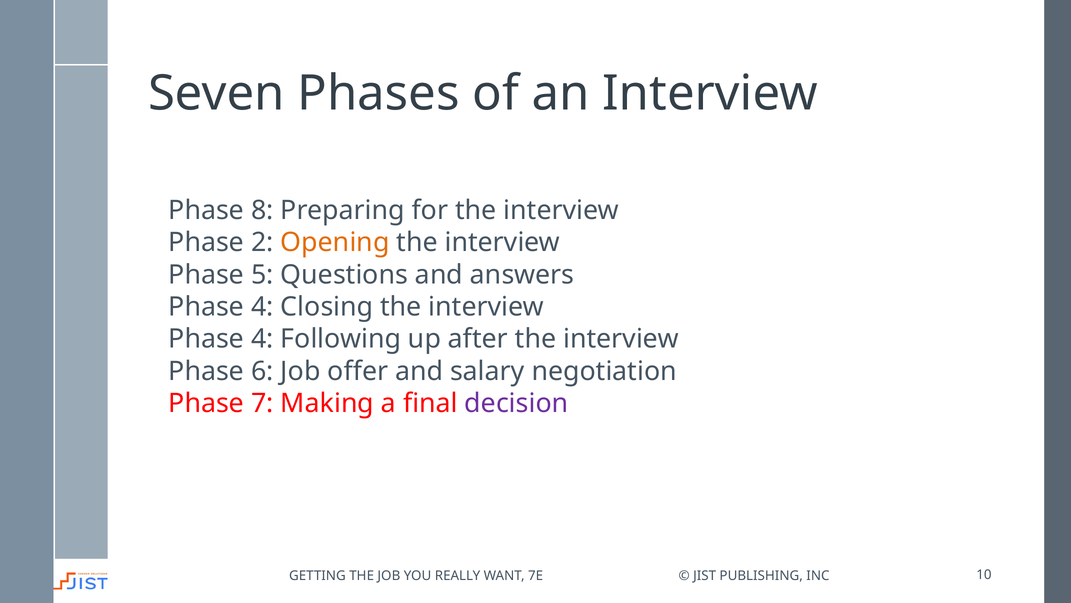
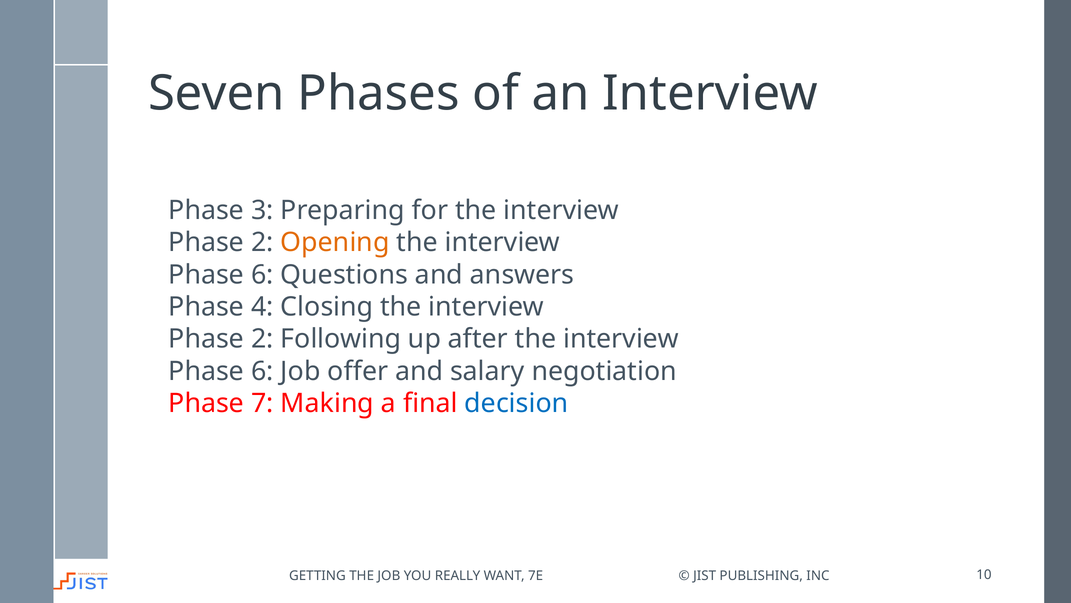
8: 8 -> 3 (262, 210)
5: 5 -> 6 (262, 275)
4: 4 -> 2 (262, 339)
decision colour: purple -> blue (516, 403)
